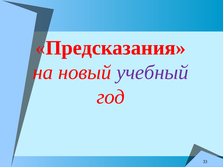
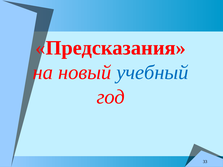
учебный colour: purple -> blue (152, 72)
